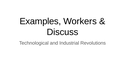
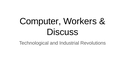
Examples: Examples -> Computer (40, 21)
